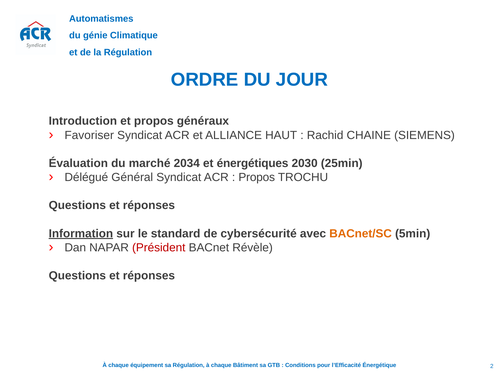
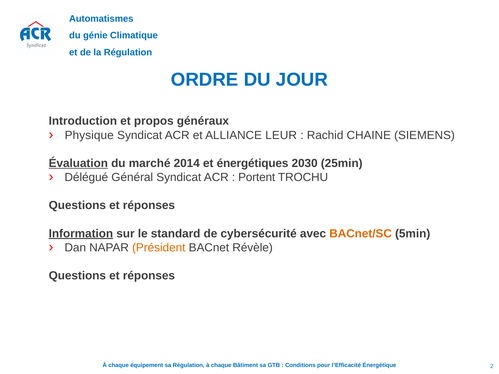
Favoriser: Favoriser -> Physique (89, 135)
HAUT: HAUT -> LEUR (281, 135)
Évaluation underline: none -> present (78, 163)
2034: 2034 -> 2014 (187, 163)
Propos: Propos -> Portent (257, 177)
Président colour: red -> orange (159, 248)
